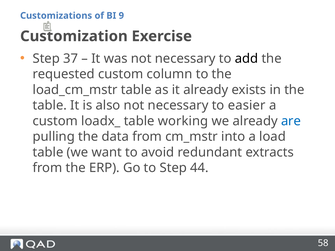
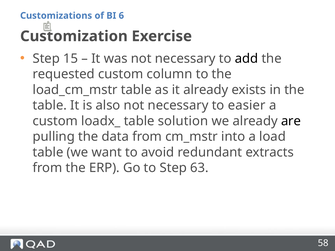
9: 9 -> 6 (121, 16)
37: 37 -> 15 (71, 59)
working: working -> solution (183, 121)
are colour: blue -> black (291, 121)
44: 44 -> 63 (199, 168)
